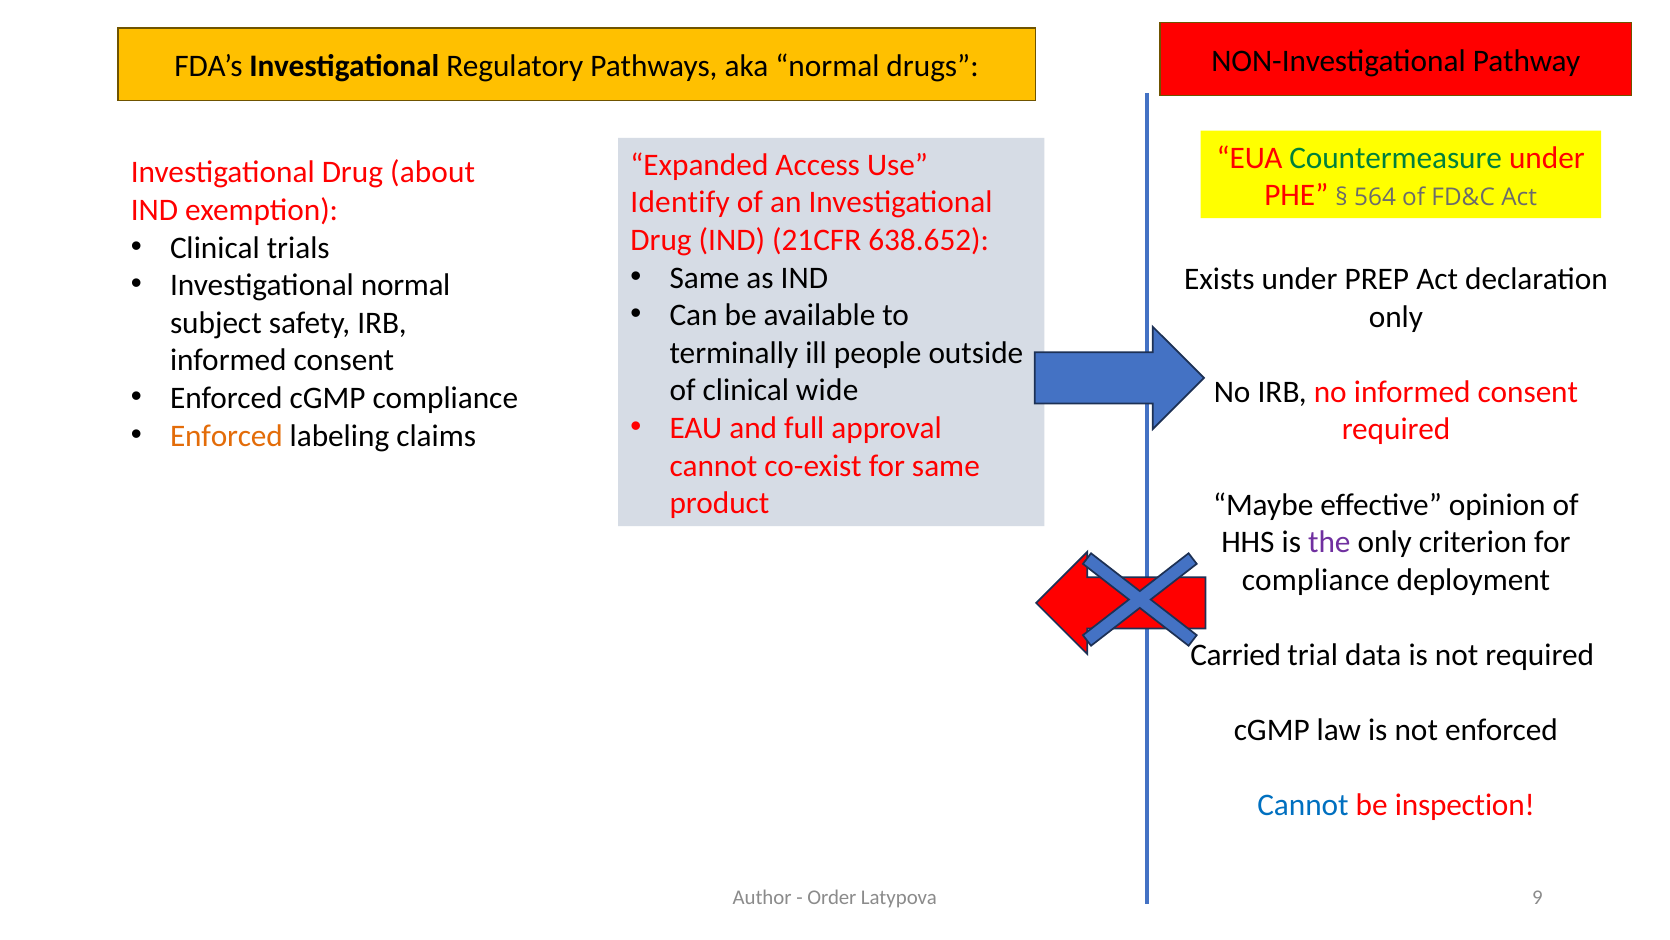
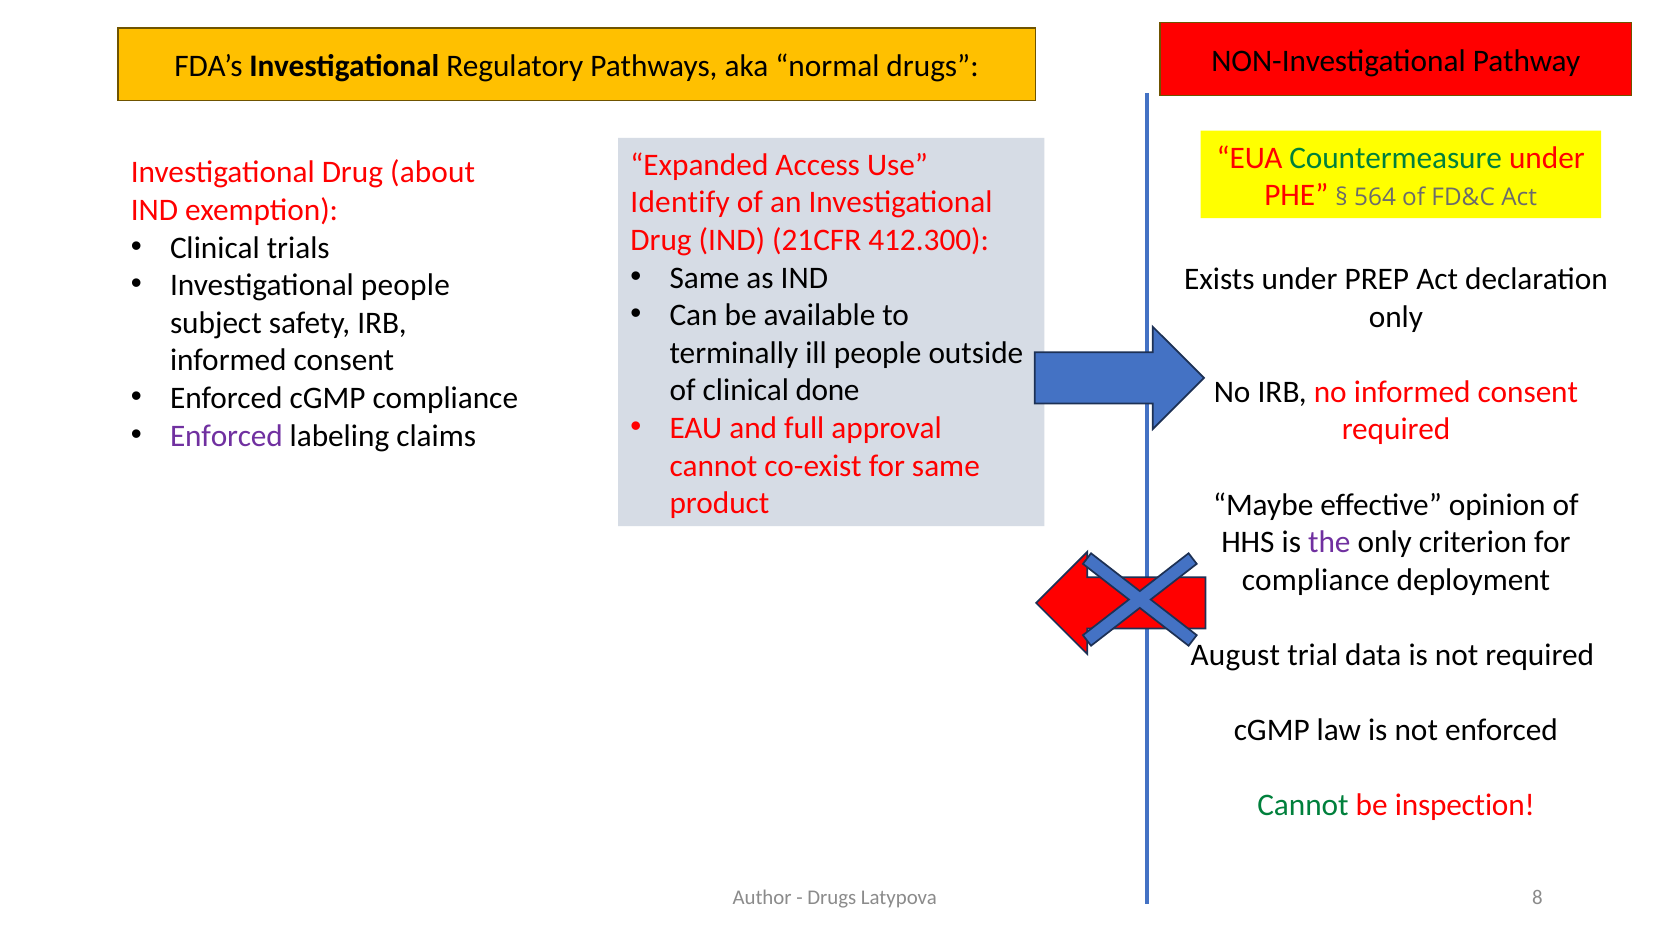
638.652: 638.652 -> 412.300 (929, 240)
Investigational normal: normal -> people (405, 285)
wide: wide -> done (828, 390)
Enforced colour: orange -> purple (226, 435)
Carried: Carried -> August (1235, 655)
Cannot colour: blue -> green (1303, 805)
Order: Order -> Drugs (832, 897)
9: 9 -> 8 (1537, 897)
